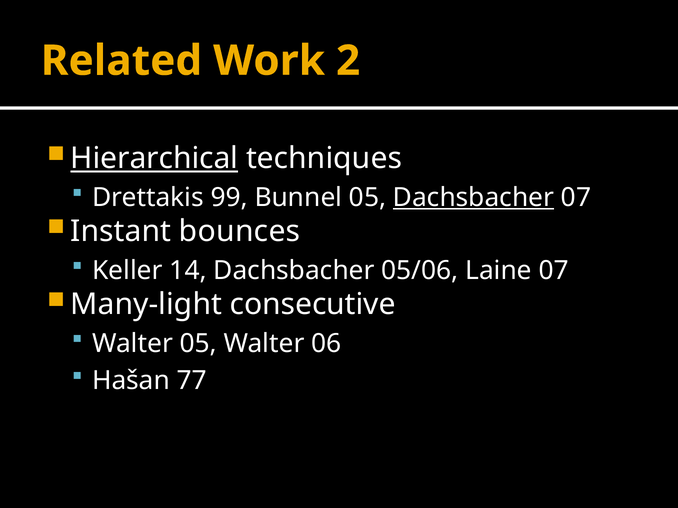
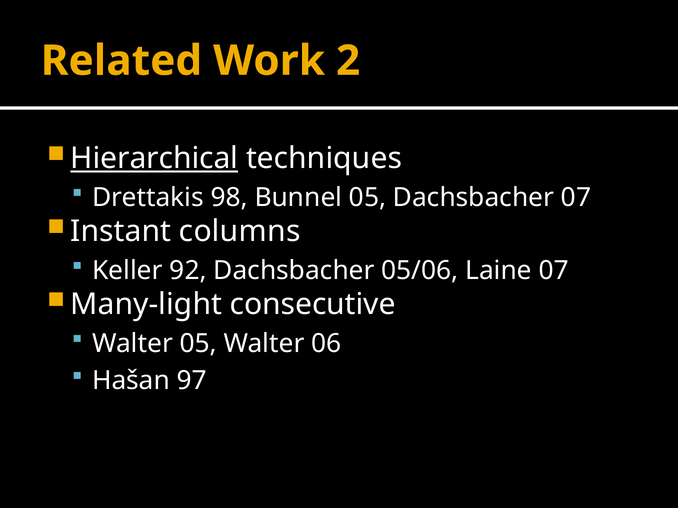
99: 99 -> 98 (229, 198)
Dachsbacher underline: present -> none (474, 198)
bounces: bounces -> columns (240, 232)
14: 14 -> 92 (188, 271)
77: 77 -> 97 (192, 381)
